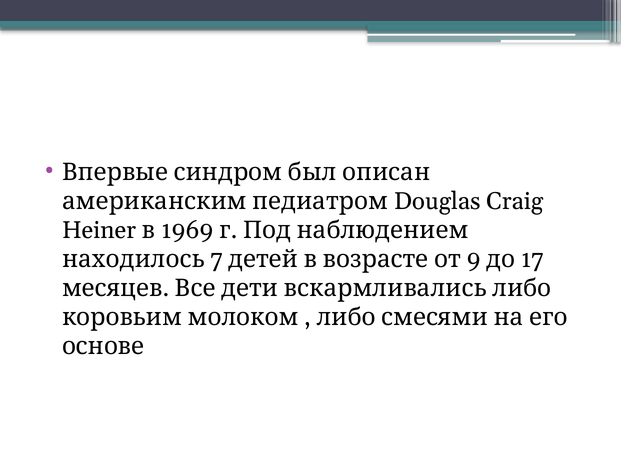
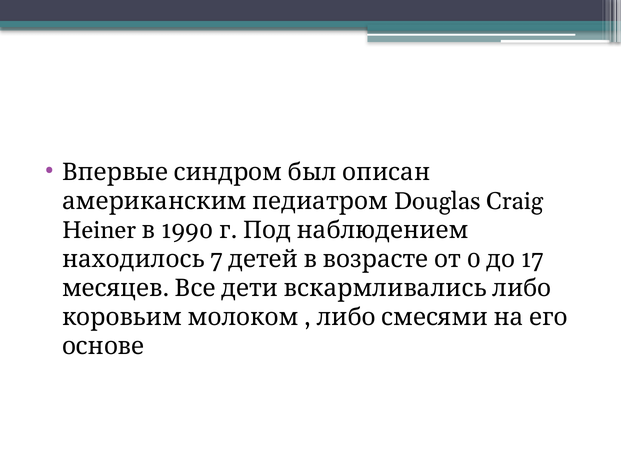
1969: 1969 -> 1990 (187, 230)
9: 9 -> 0 (474, 259)
